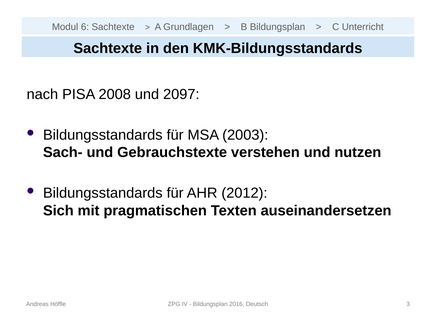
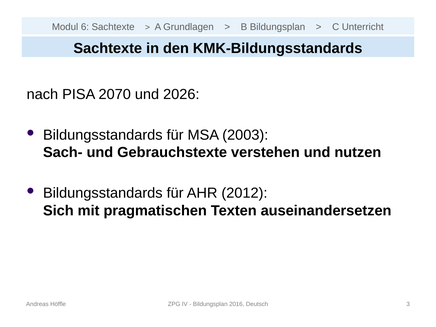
2008: 2008 -> 2070 (115, 94)
2097: 2097 -> 2026 (181, 94)
